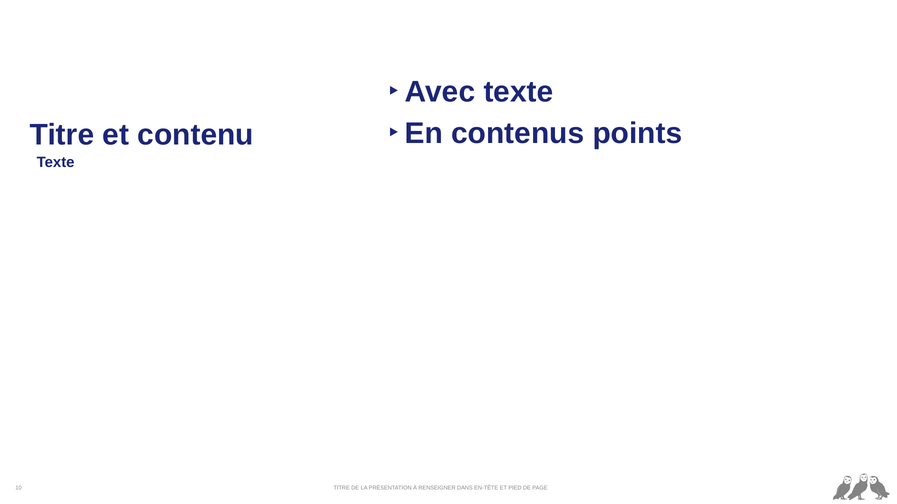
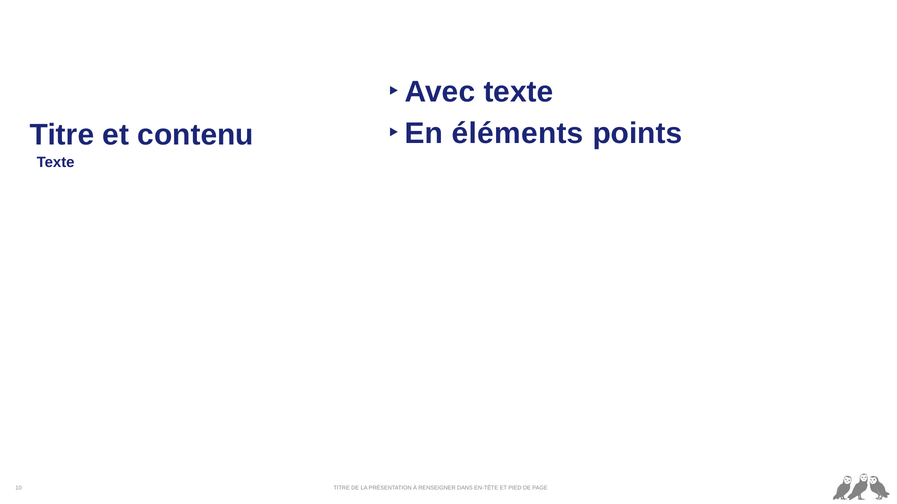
contenus: contenus -> éléments (518, 134)
